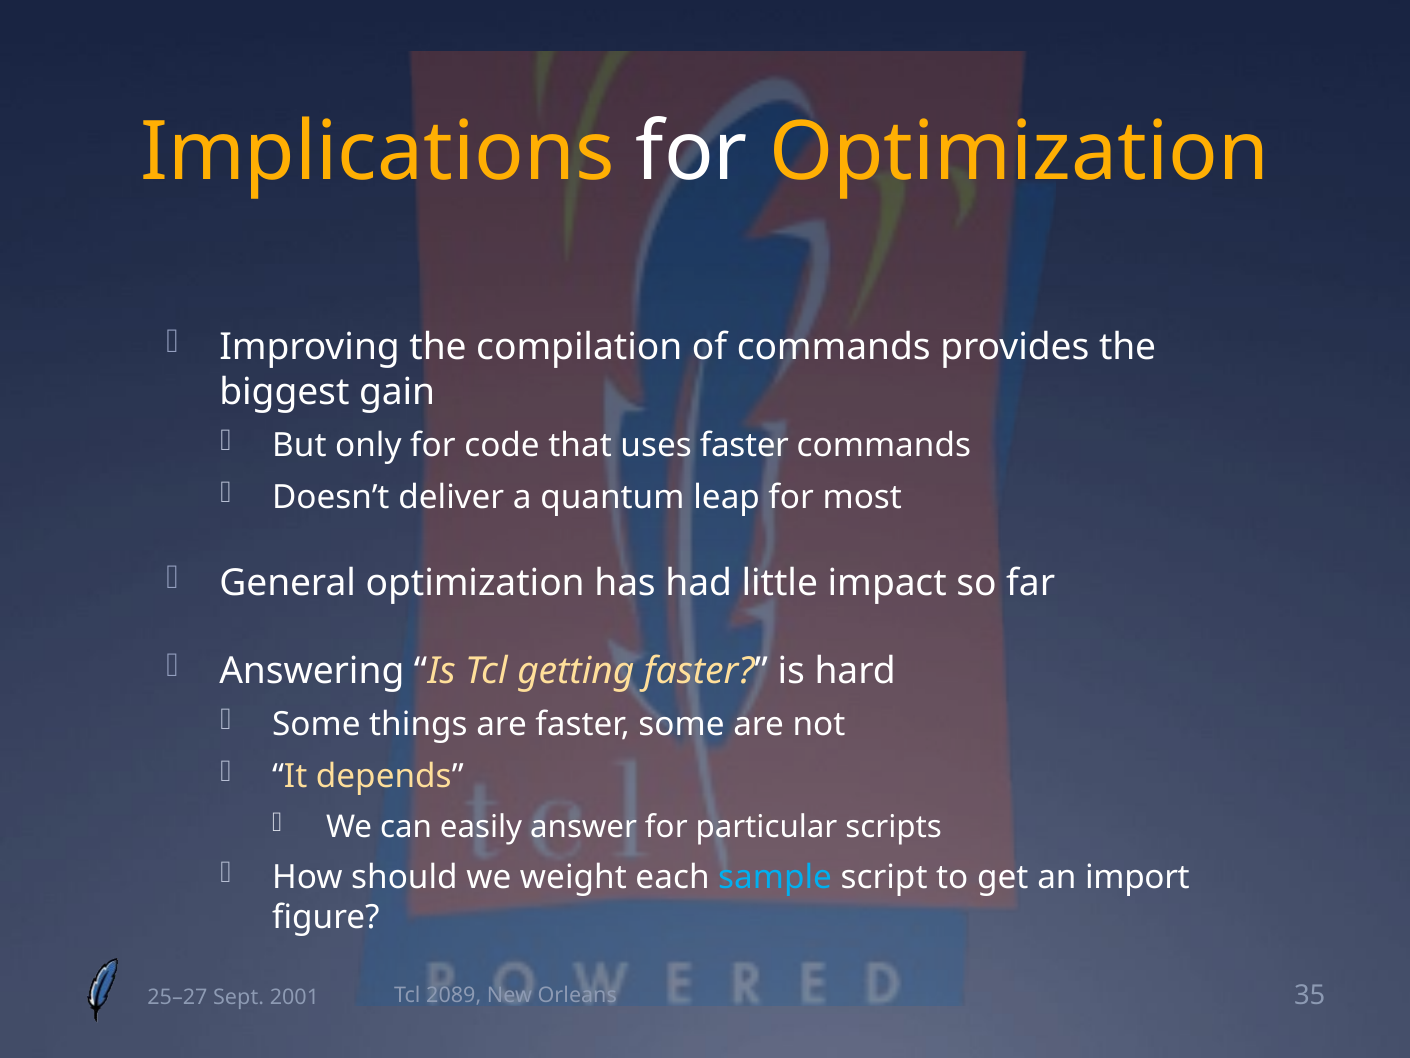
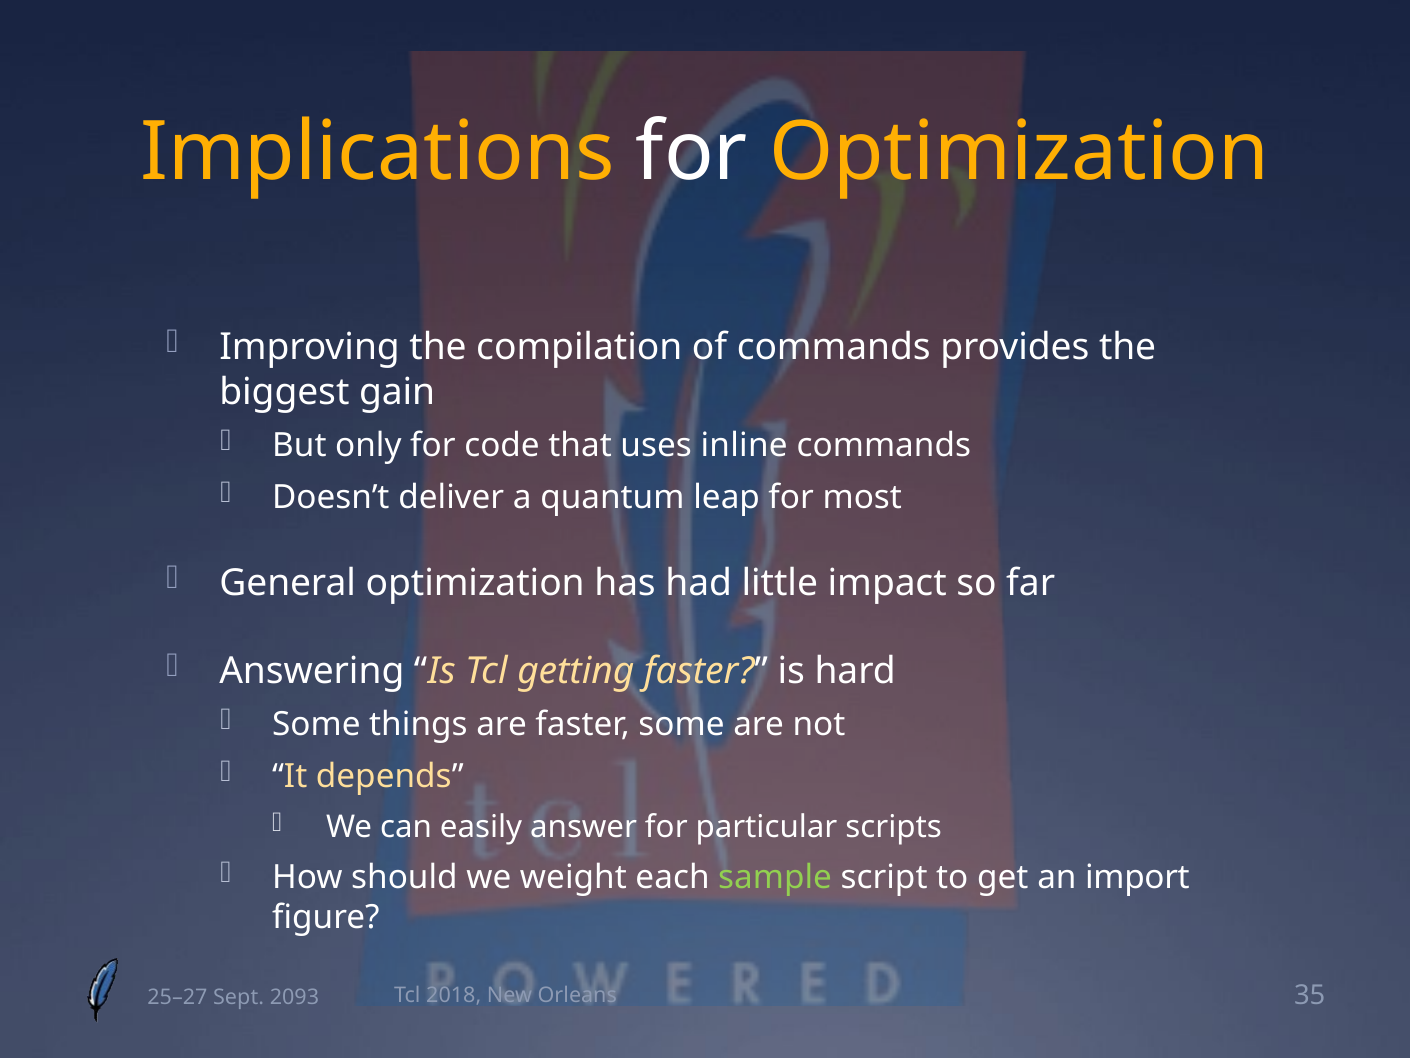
uses faster: faster -> inline (744, 446)
sample colour: light blue -> light green (775, 877)
2089: 2089 -> 2018 (454, 995)
2001: 2001 -> 2093 (294, 997)
